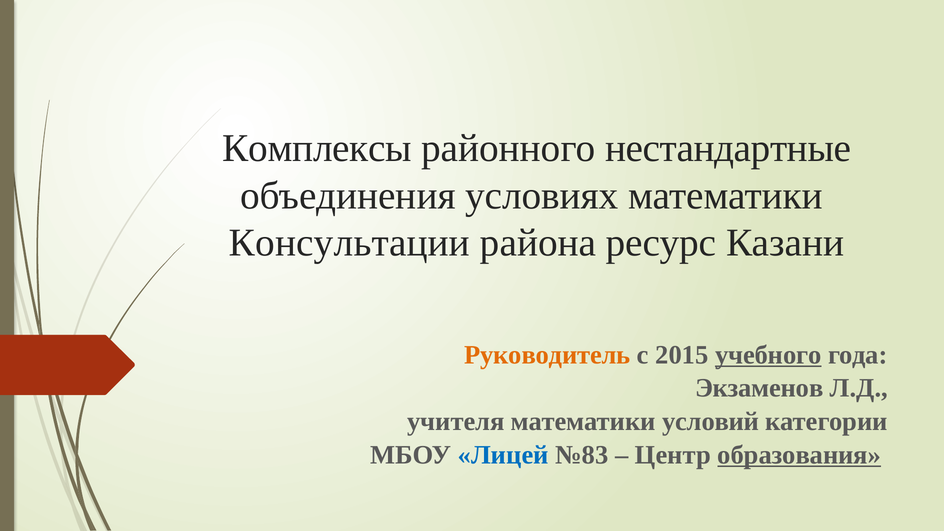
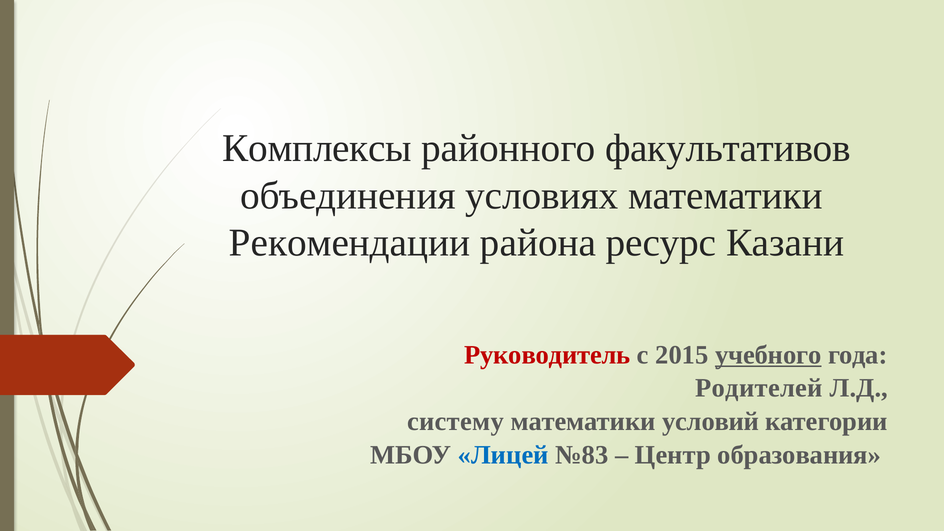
нестандартные: нестандартные -> факультативов (728, 148)
Консультации: Консультации -> Рекомендации (350, 243)
Руководитель colour: orange -> red (547, 355)
Экзаменов: Экзаменов -> Родителей (759, 388)
учителя: учителя -> систему (456, 421)
образования underline: present -> none (799, 455)
